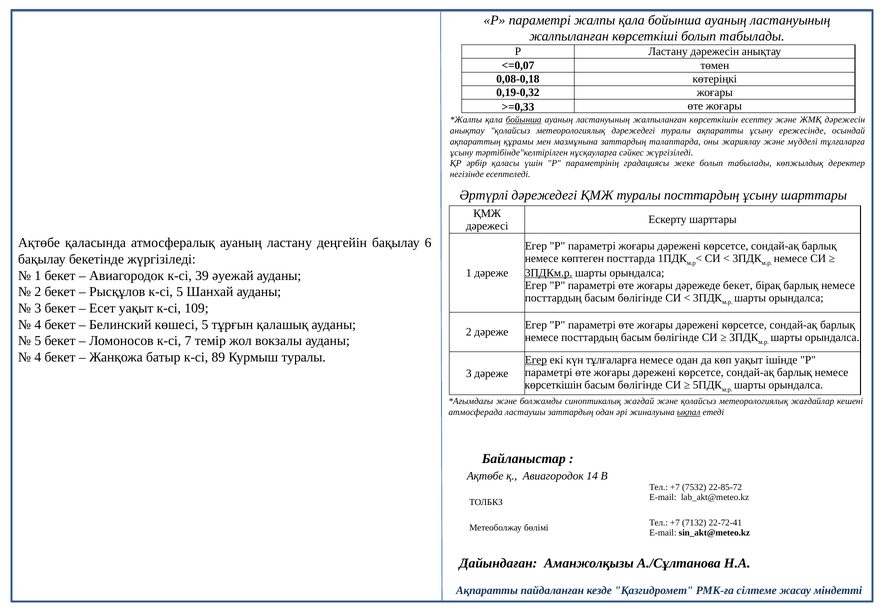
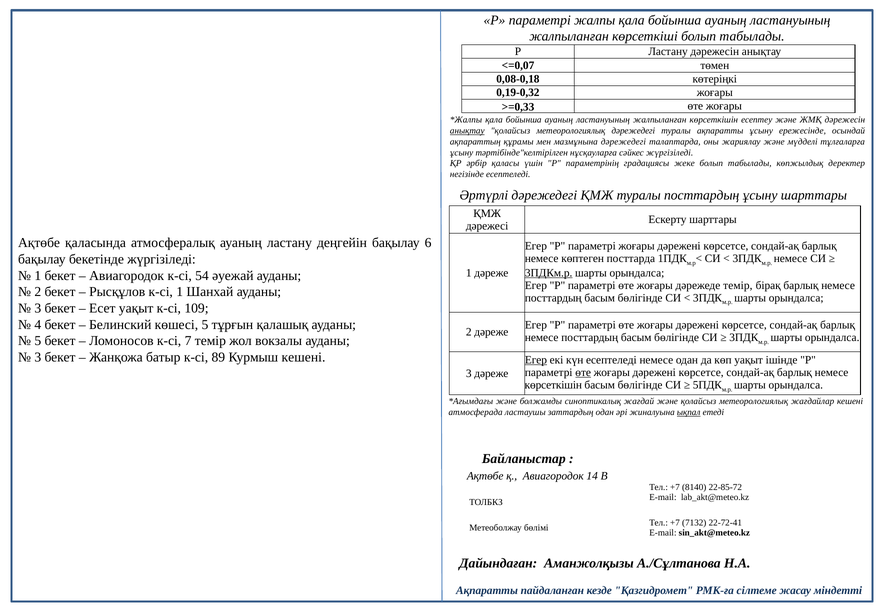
бойынша underline: present -> none (524, 120)
анықтау underline: none -> present (467, 131)
мазмұнына заттардың: заттардың -> дәрежедегі (623, 142)
39: 39 -> 54 (202, 276)
дәрежеде бекет: бекет -> темір (738, 285)
к-сі 5: 5 -> 1 (180, 292)
4: 4 -> 3 (38, 357)
Курмыш туралы: туралы -> кешені (303, 357)
күн тұлғаларға: тұлғаларға -> есептеледі (611, 360)
өте underline: none -> present (583, 373)
7532: 7532 -> 8140 (694, 487)
